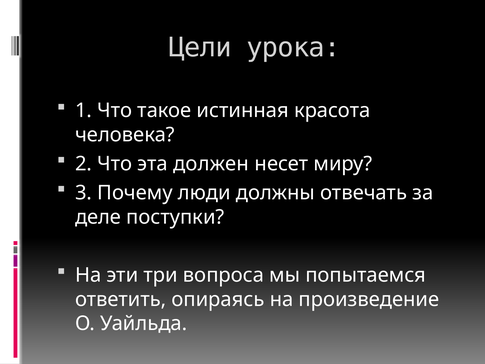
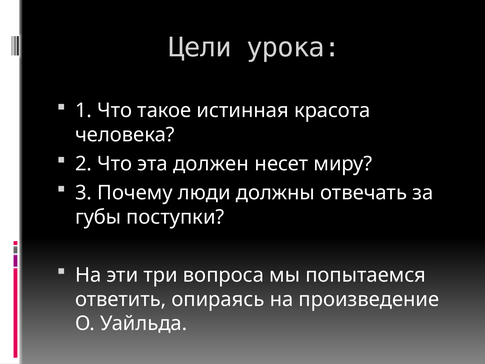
деле: деле -> губы (98, 217)
